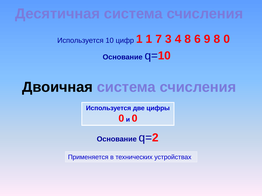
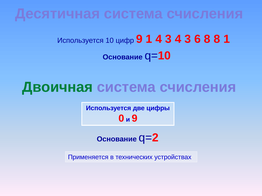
цифр 1: 1 -> 9 (139, 39)
1 7: 7 -> 4 (159, 39)
3 4 8: 8 -> 3 (188, 39)
6 9: 9 -> 8 (207, 39)
8 0: 0 -> 1 (227, 39)
Двоичная colour: black -> green (57, 87)
и 0: 0 -> 9 (135, 119)
